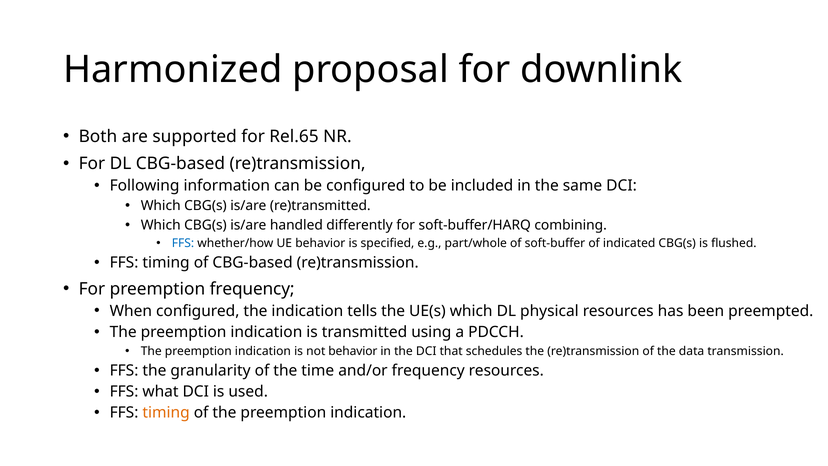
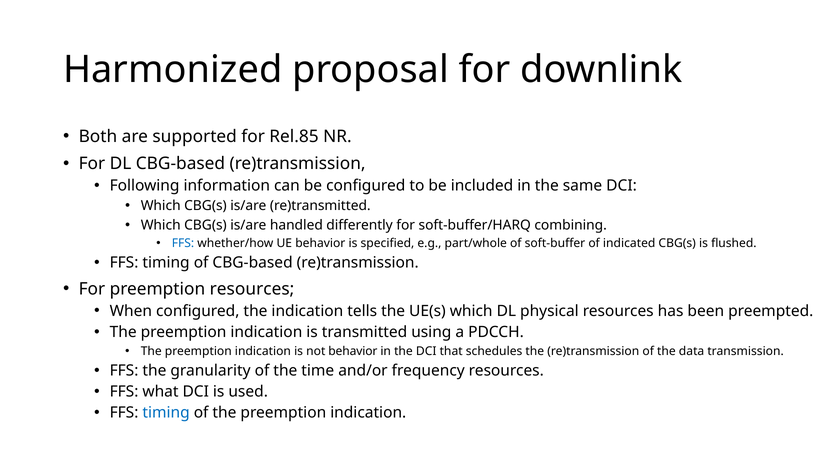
Rel.65: Rel.65 -> Rel.85 (294, 136)
preemption frequency: frequency -> resources (252, 289)
timing colour: orange -> blue (166, 412)
